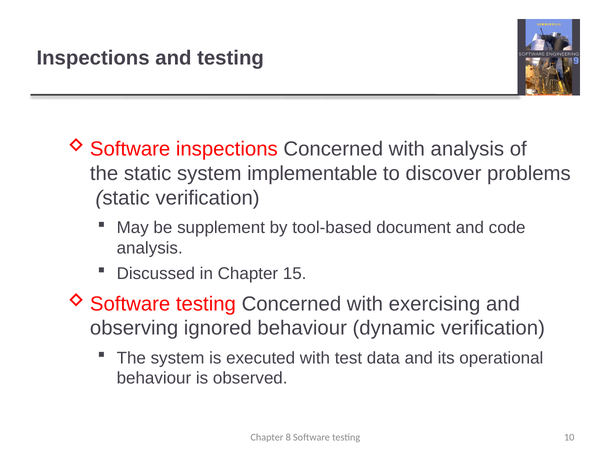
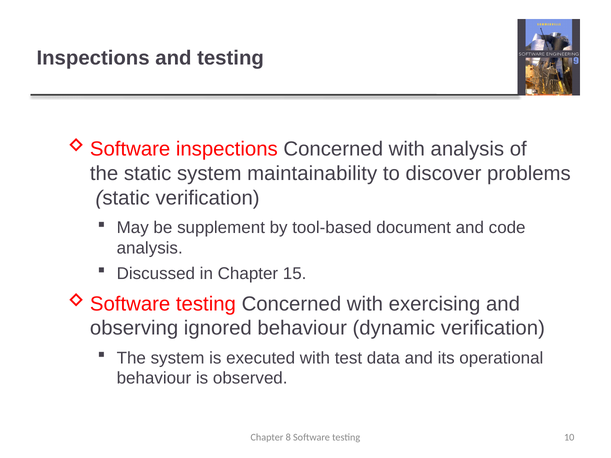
implementable: implementable -> maintainability (312, 174)
